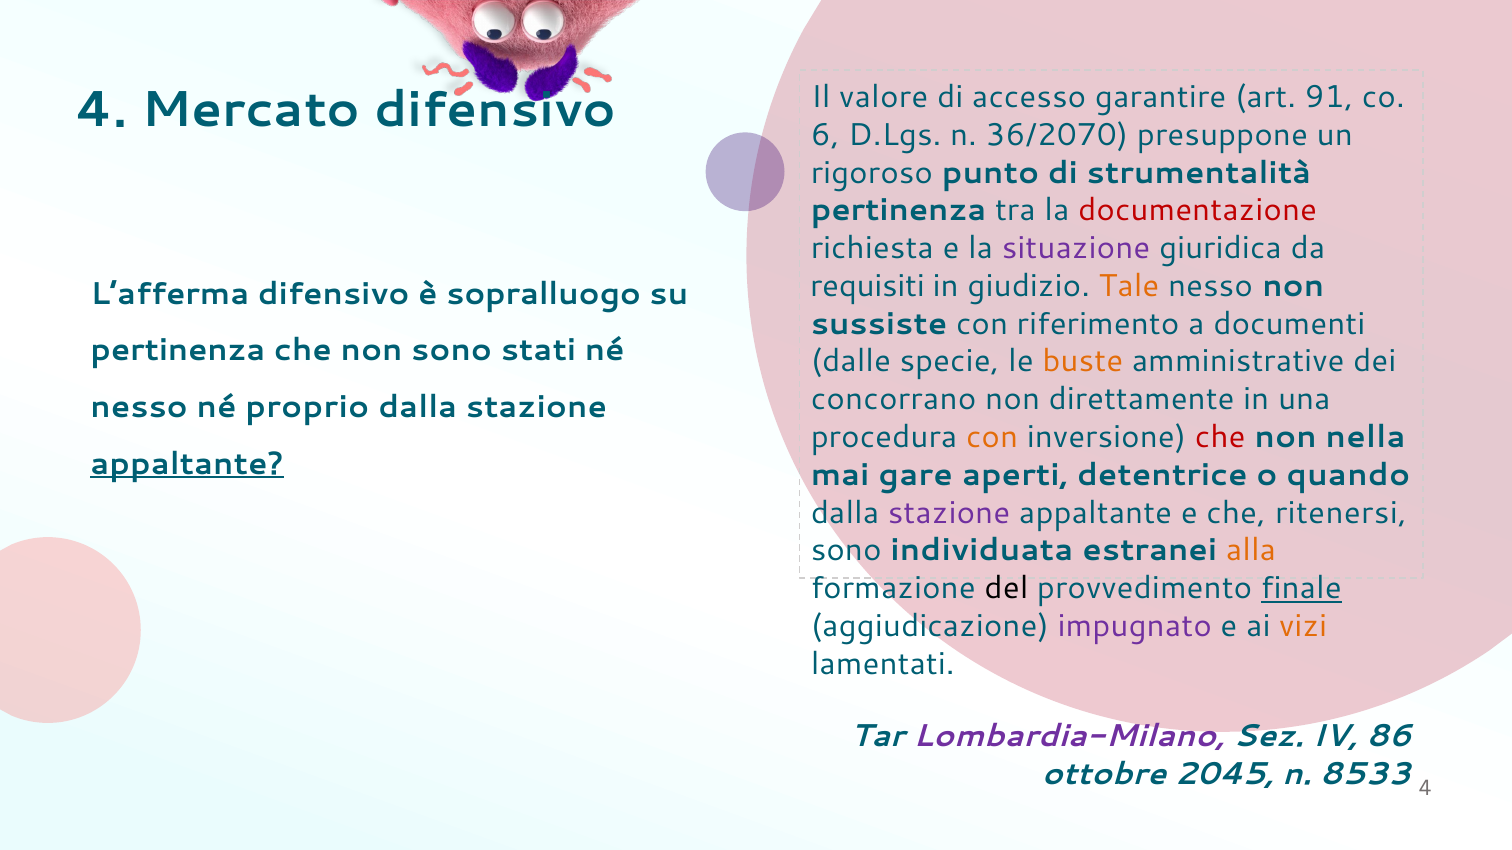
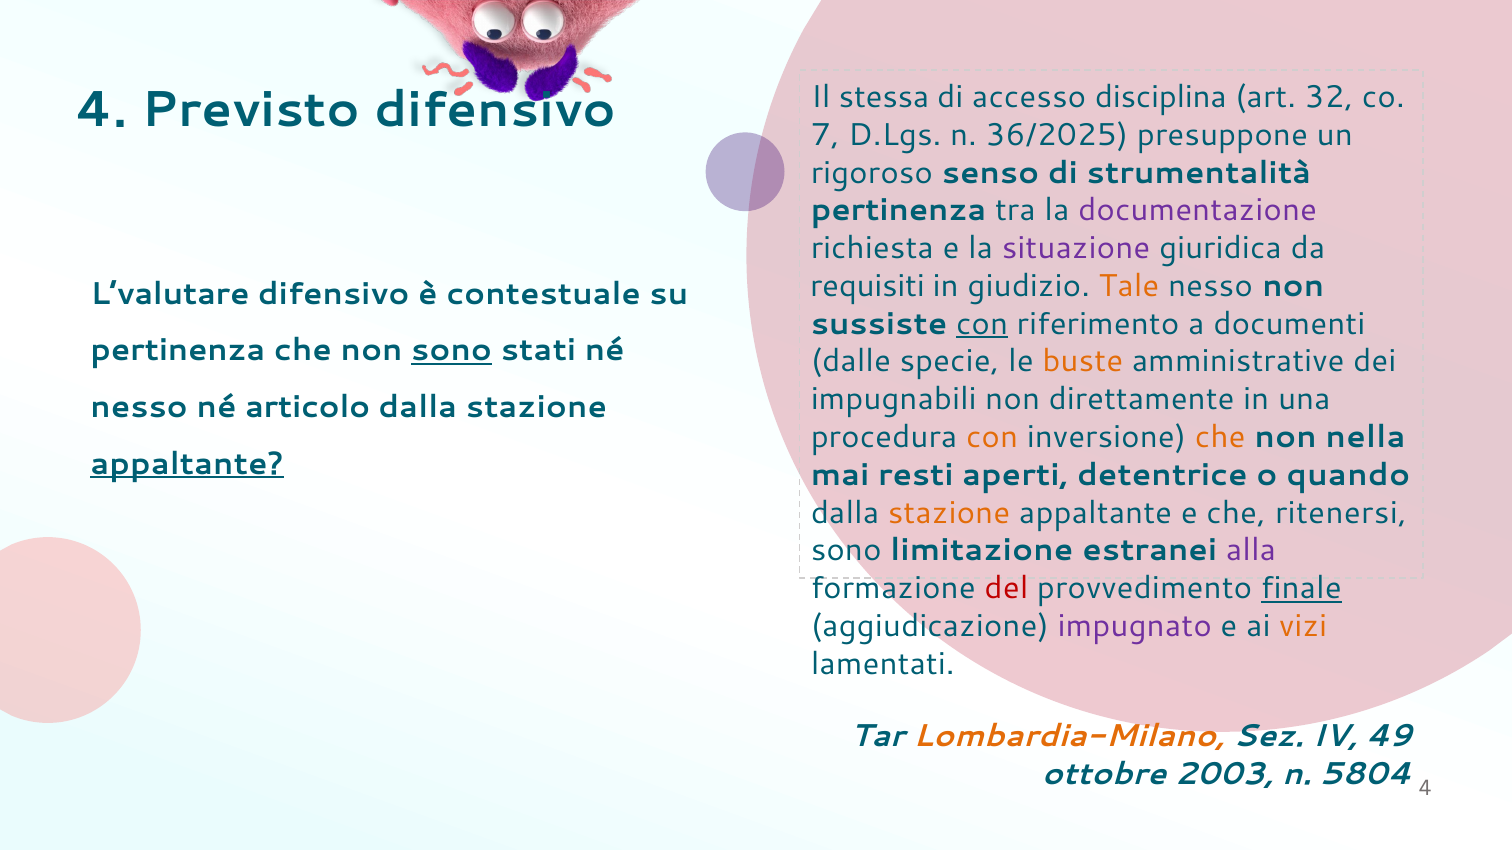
valore: valore -> stessa (884, 97)
garantire: garantire -> disciplina (1161, 97)
91: 91 -> 32 (1329, 97)
Mercato: Mercato -> Previsto (251, 110)
6: 6 -> 7 (825, 135)
36/2070: 36/2070 -> 36/2025 (1057, 135)
punto: punto -> senso (991, 173)
documentazione colour: red -> purple (1198, 211)
L’afferma: L’afferma -> L’valutare (170, 294)
sopralluogo: sopralluogo -> contestuale (544, 294)
con underline: none -> present (982, 324)
sono underline: none -> present (452, 351)
concorrano: concorrano -> impugnabili (894, 400)
proprio: proprio -> articolo (308, 407)
che colour: red -> orange (1220, 437)
gare: gare -> resti (916, 475)
stazione colour: purple -> orange (949, 513)
individuata: individuata -> limitazione (982, 551)
alla colour: orange -> purple (1251, 551)
del colour: black -> red (1006, 589)
Lombardia-Milano colour: purple -> orange (1069, 737)
86: 86 -> 49 (1389, 737)
2045: 2045 -> 2003 (1224, 775)
8533: 8533 -> 5804 (1366, 775)
